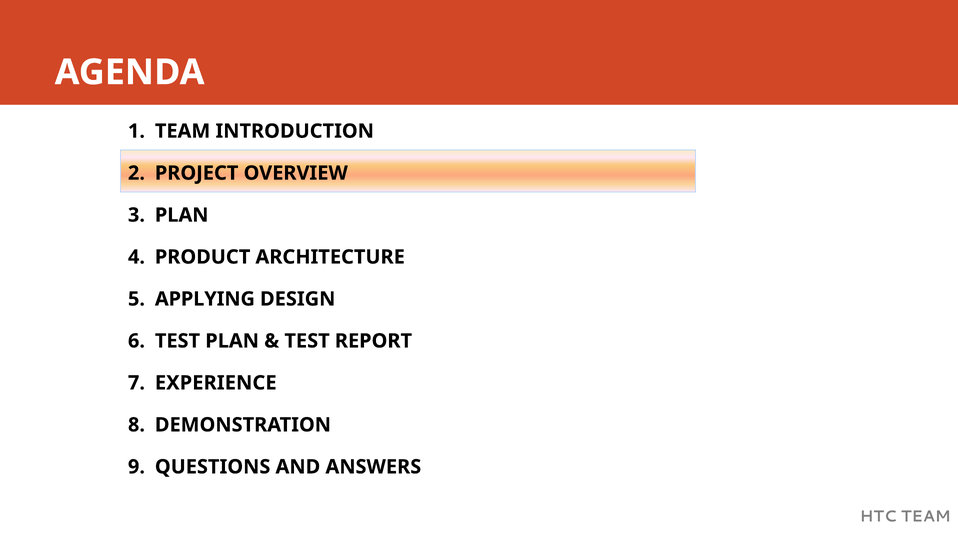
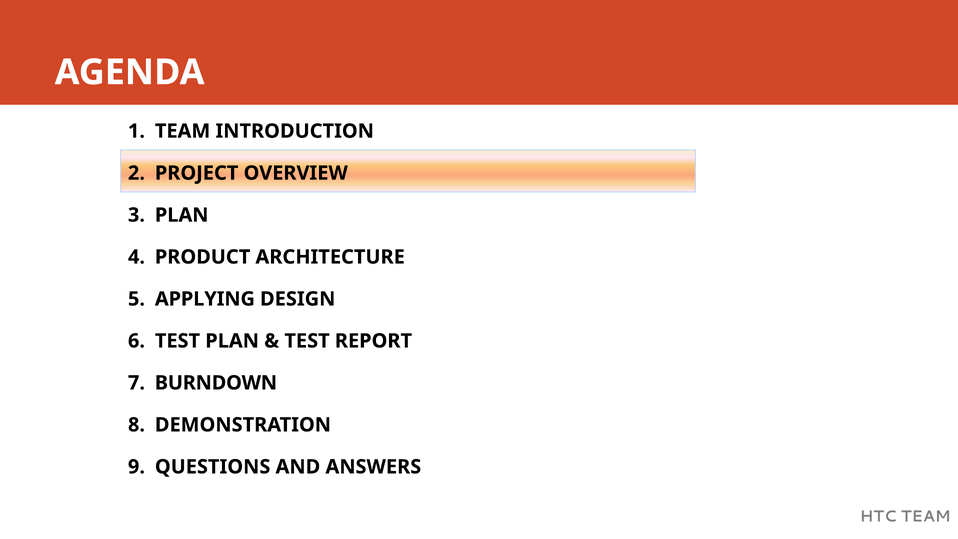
EXPERIENCE: EXPERIENCE -> BURNDOWN (216, 383)
